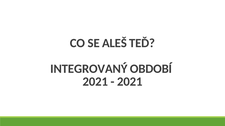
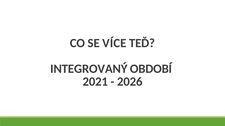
ALEŠ: ALEŠ -> VÍCE (114, 43)
2021: 2021 -> 2026 (130, 82)
